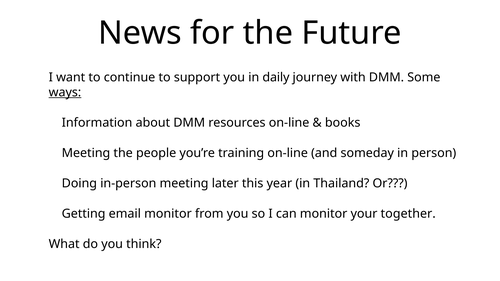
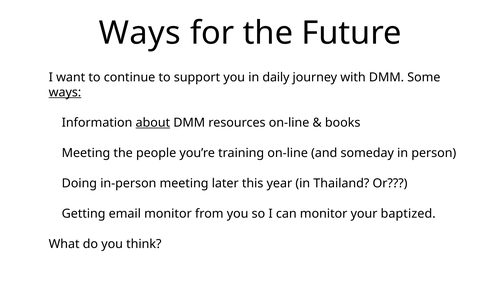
News: News -> Ways (140, 33)
about underline: none -> present (153, 123)
together: together -> baptized (408, 214)
